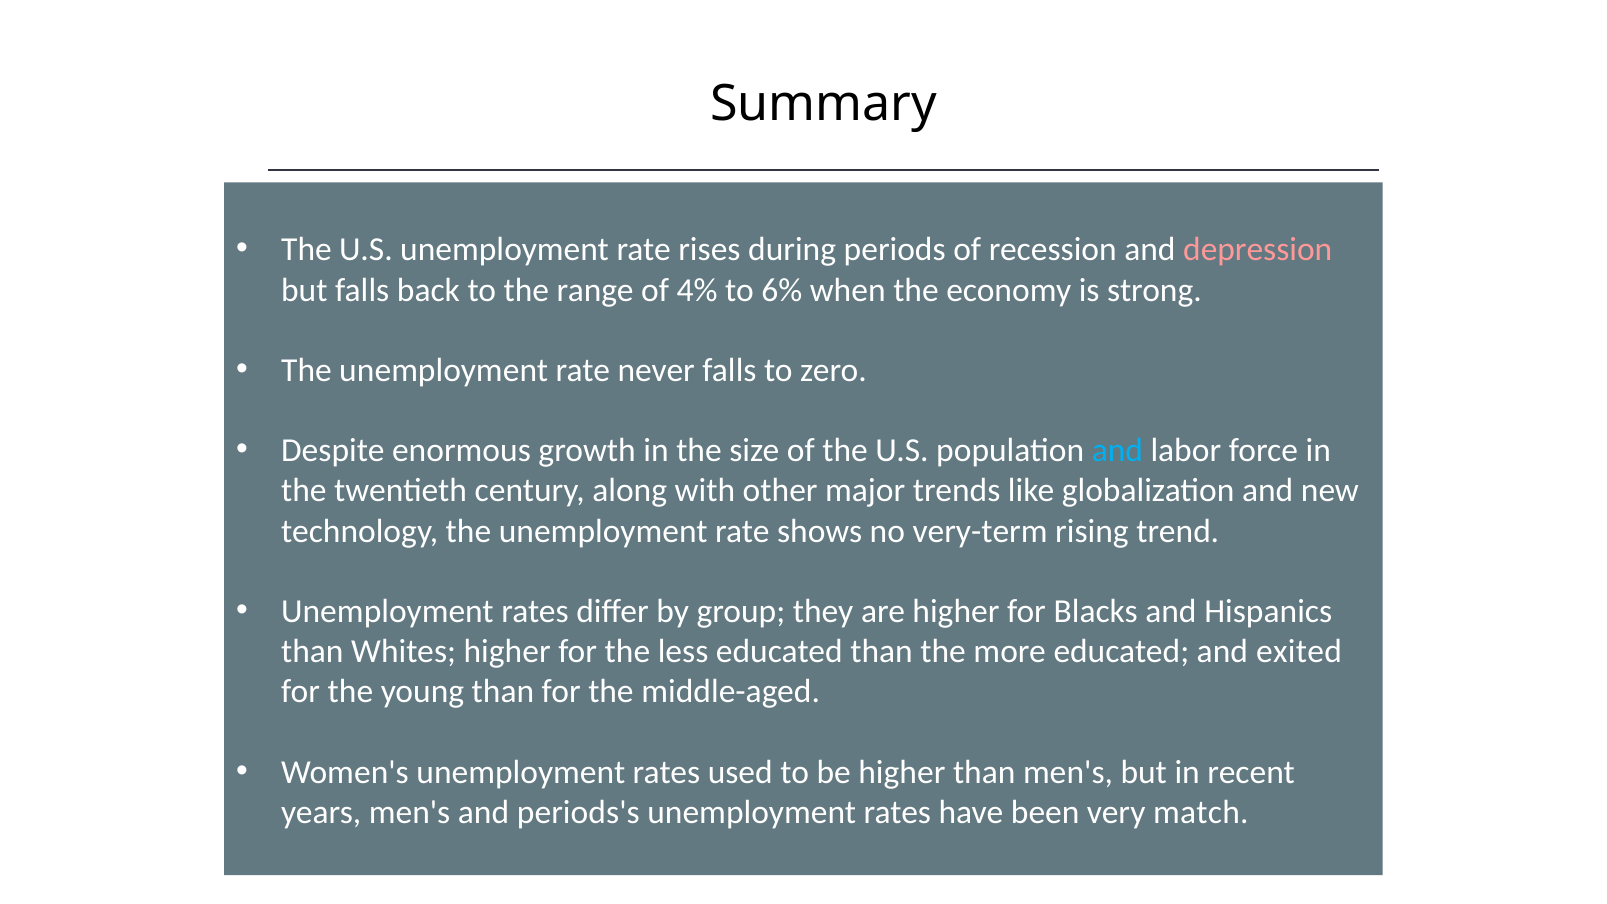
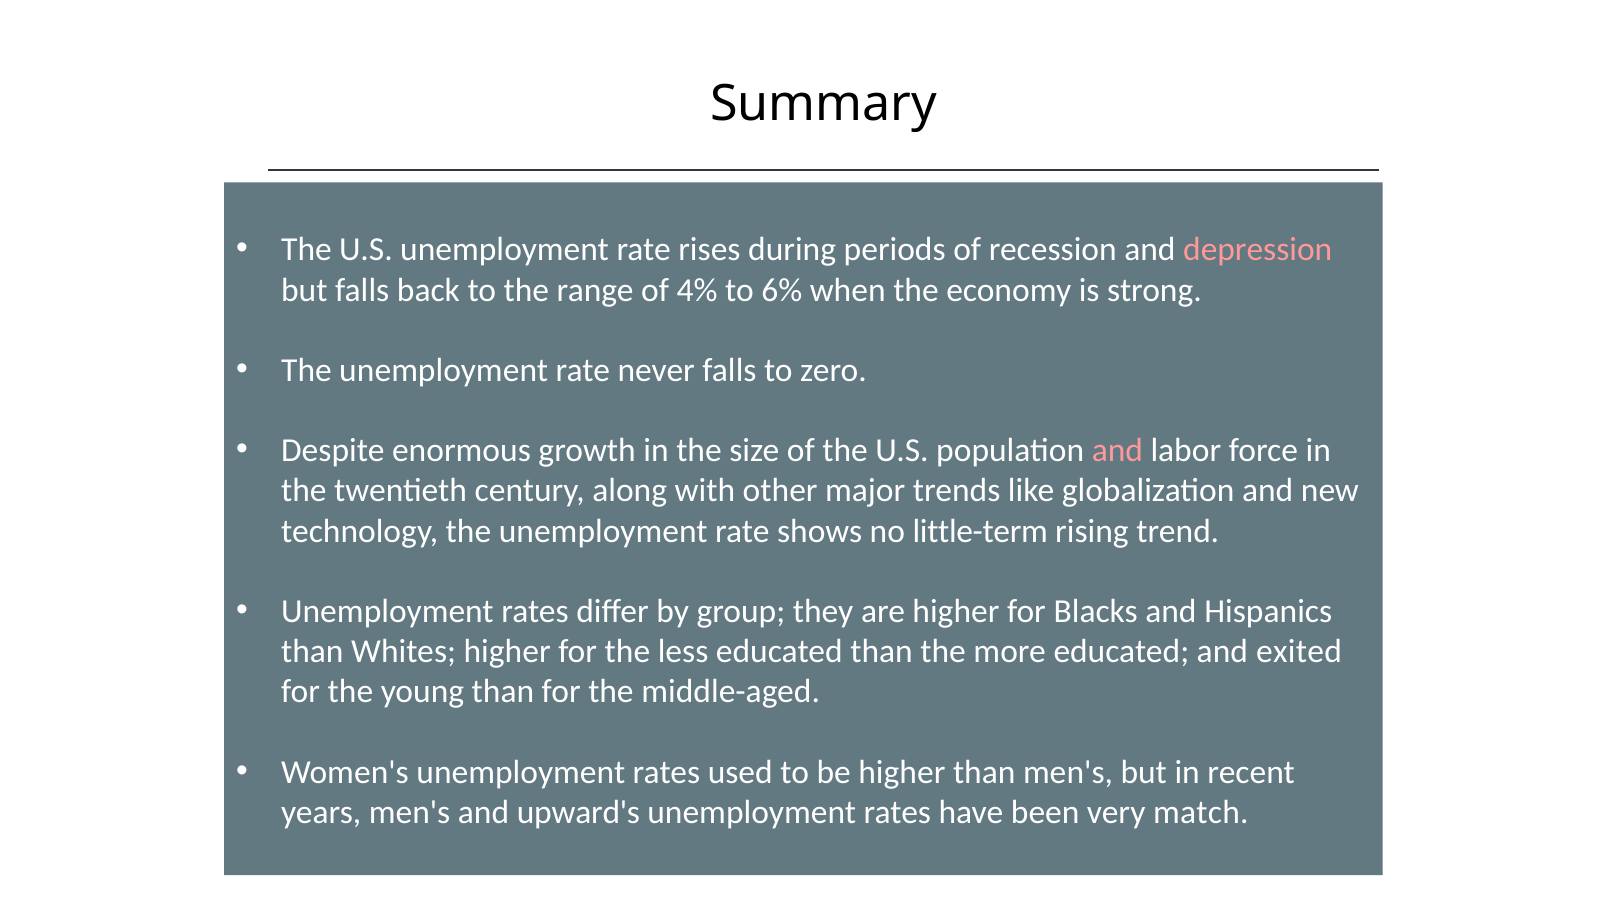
and colour: light blue -> pink (1117, 451)
very-term: very-term -> little-term (980, 531)
periods's: periods's -> upward's (578, 812)
